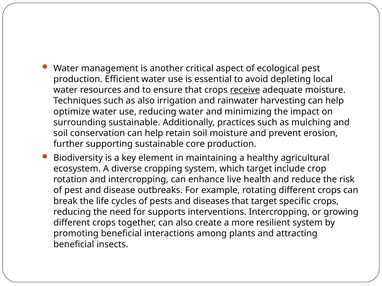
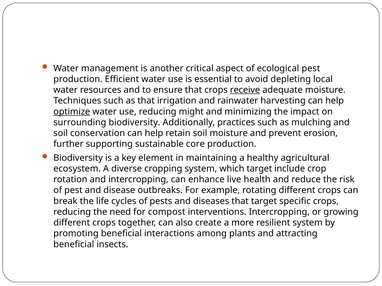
as also: also -> that (146, 101)
optimize underline: none -> present (72, 112)
reducing water: water -> might (191, 112)
surrounding sustainable: sustainable -> biodiversity (134, 123)
supports: supports -> compost (167, 212)
